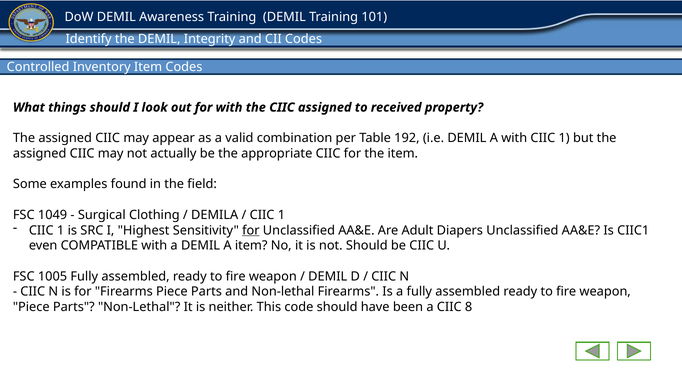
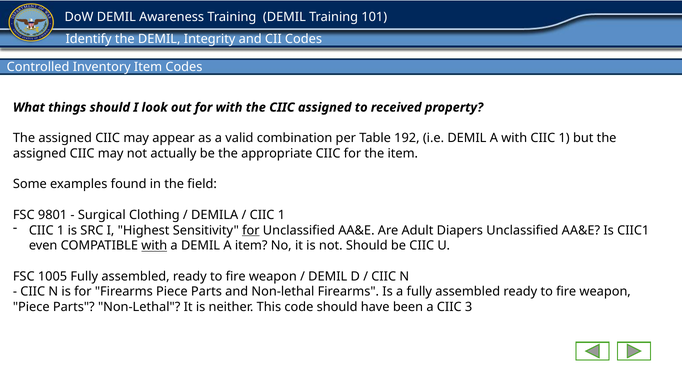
1049: 1049 -> 9801 (53, 215)
with underline: none -> present (154, 245)
8: 8 -> 3 (469, 307)
